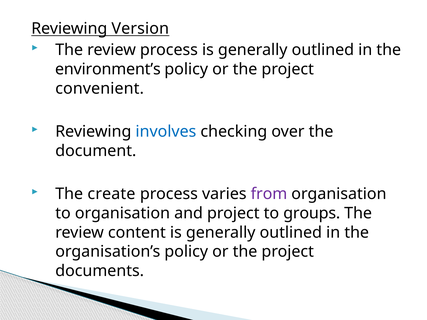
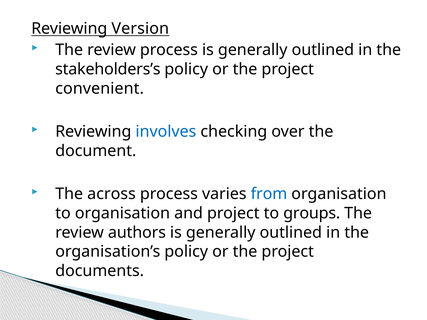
environment’s: environment’s -> stakeholders’s (108, 69)
create: create -> across (112, 194)
from colour: purple -> blue (269, 194)
content: content -> authors (137, 233)
